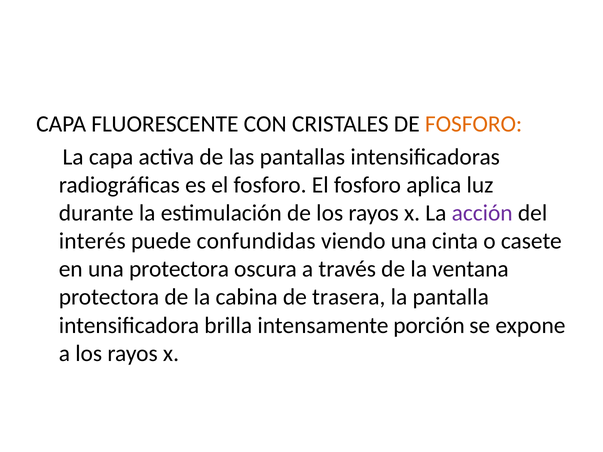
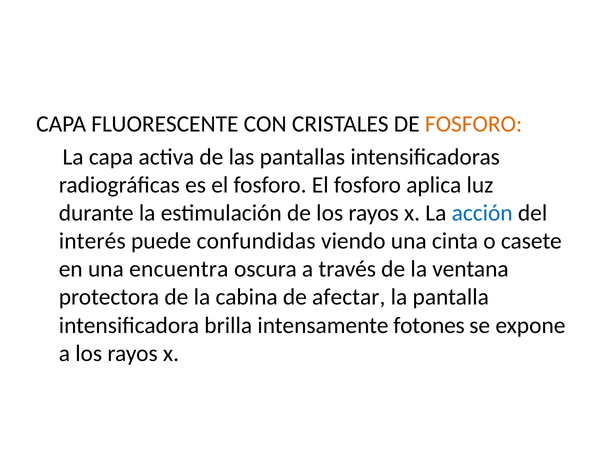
acción colour: purple -> blue (482, 213)
una protectora: protectora -> encuentra (179, 269)
trasera: trasera -> afectar (349, 297)
porción: porción -> fotones (429, 326)
